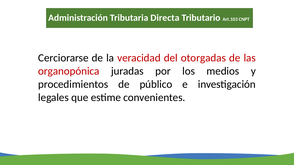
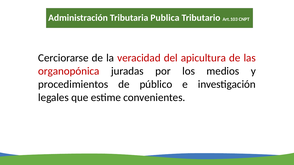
Directa: Directa -> Publica (165, 18)
otorgadas: otorgadas -> apicultura (203, 58)
